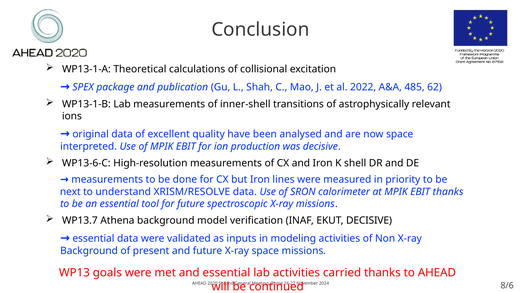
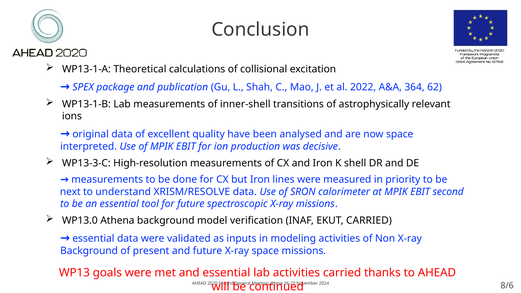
485: 485 -> 364 (415, 87)
WP13-6-C: WP13-6-C -> WP13-3-C (86, 163)
EBIT thanks: thanks -> second (448, 192)
WP13.7: WP13.7 -> WP13.0 (80, 221)
EKUT DECISIVE: DECISIVE -> CARRIED (369, 221)
